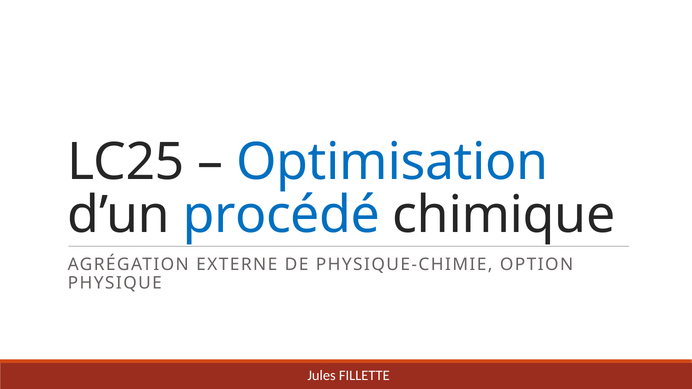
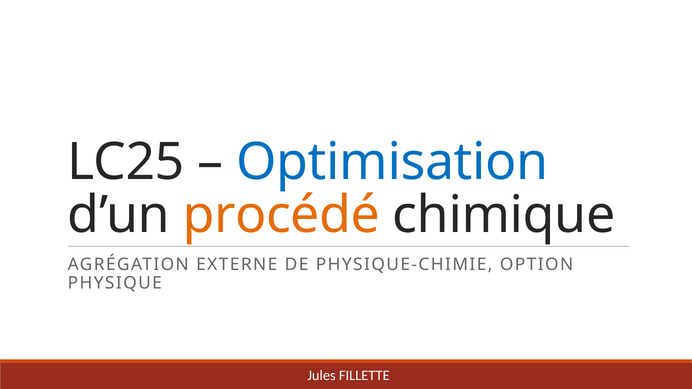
procédé colour: blue -> orange (281, 215)
